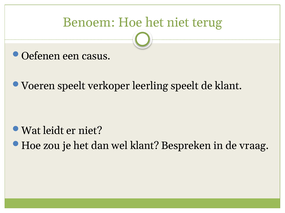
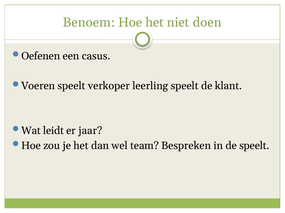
terug: terug -> doen (207, 22)
er niet: niet -> jaar (90, 131)
wel klant: klant -> team (145, 146)
de vraag: vraag -> speelt (254, 146)
